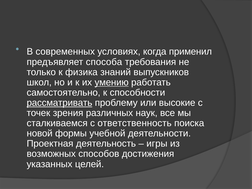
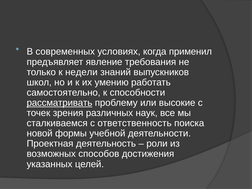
способа: способа -> явление (104, 62)
физика: физика -> недели (81, 72)
умению underline: present -> none (112, 82)
игры: игры -> роли (157, 144)
